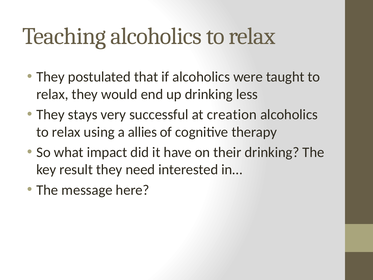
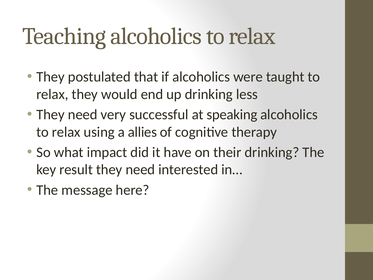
stays: stays -> need (83, 114)
creation: creation -> speaking (232, 114)
